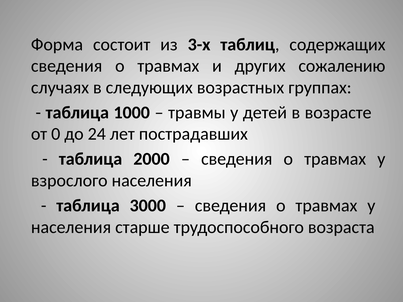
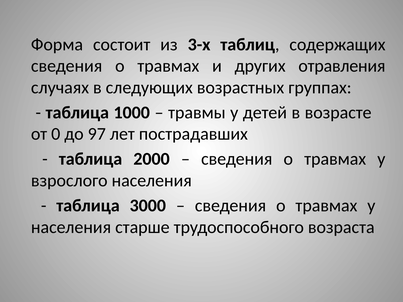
сожалению: сожалению -> отравления (342, 66)
24: 24 -> 97 (97, 134)
